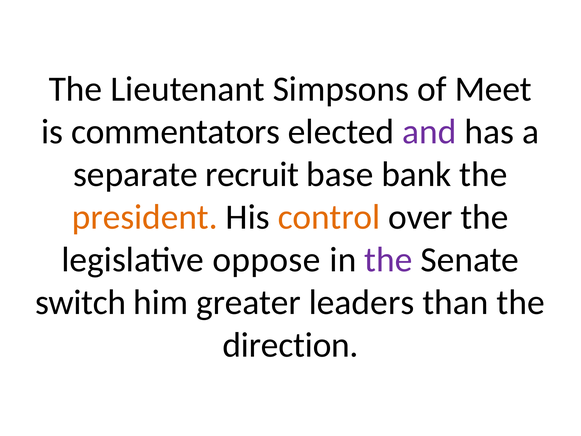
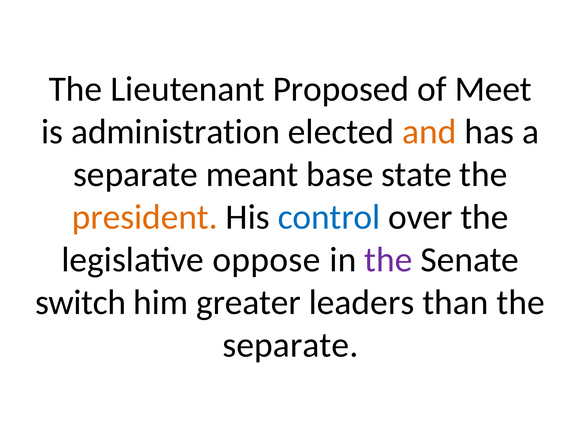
Simpsons: Simpsons -> Proposed (341, 89)
commentators: commentators -> administration (176, 132)
and colour: purple -> orange (429, 132)
recruit: recruit -> meant (252, 174)
bank: bank -> state (416, 174)
control colour: orange -> blue (329, 217)
direction: direction -> separate (290, 345)
